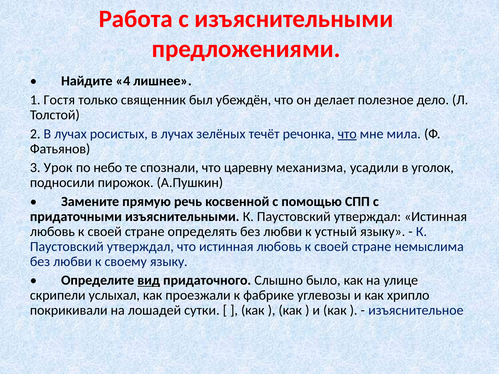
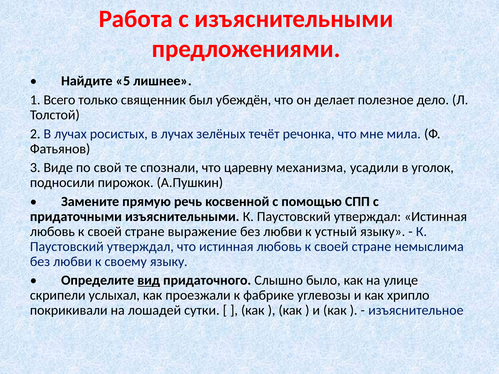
4: 4 -> 5 (123, 81)
Гостя: Гостя -> Всего (59, 100)
что underline: present -> none (347, 134)
Урок: Урок -> Виде (58, 168)
небо: небо -> свой (108, 168)
определять: определять -> выражение (202, 232)
